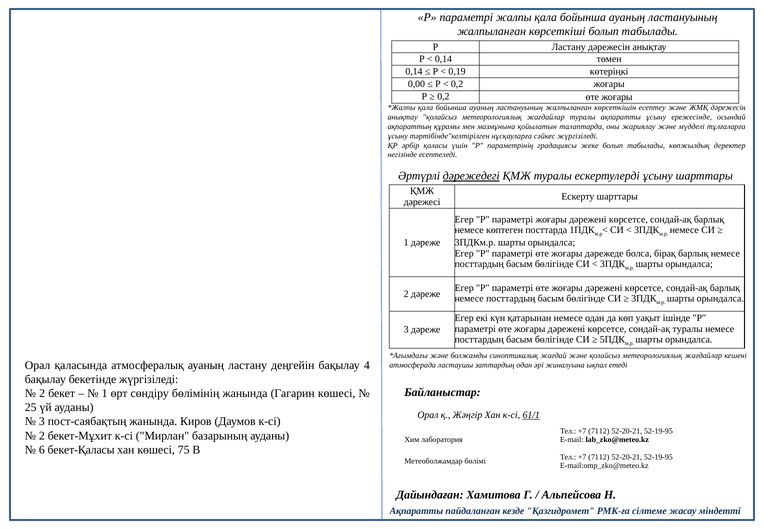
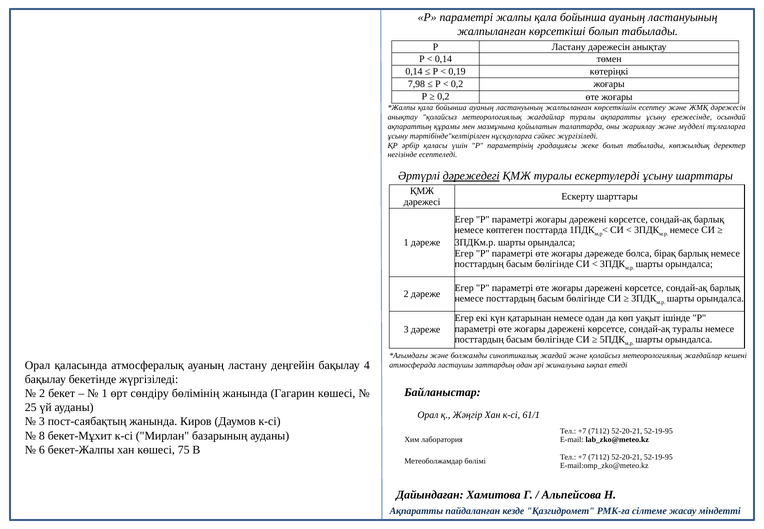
0,00: 0,00 -> 7,98 (416, 84)
61/1 underline: present -> none (531, 415)
2: 2 -> 8 (42, 436)
бекет-Қаласы: бекет-Қаласы -> бекет-Жалпы (81, 450)
